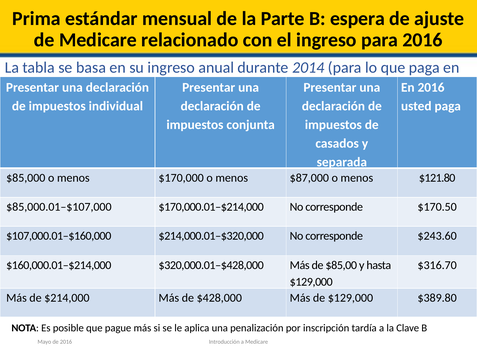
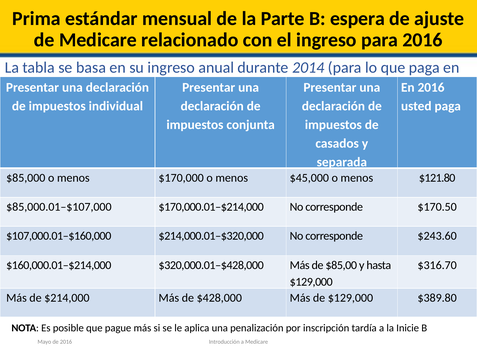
$87,000: $87,000 -> $45,000 (309, 178)
Clave: Clave -> Inicie (408, 328)
